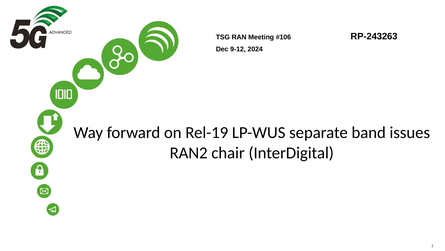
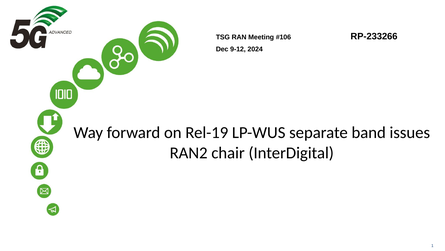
RP-243263: RP-243263 -> RP-233266 (374, 36)
